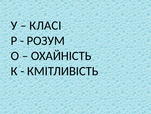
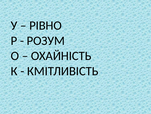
КЛАСІ: КЛАСІ -> РІВНО (46, 25)
